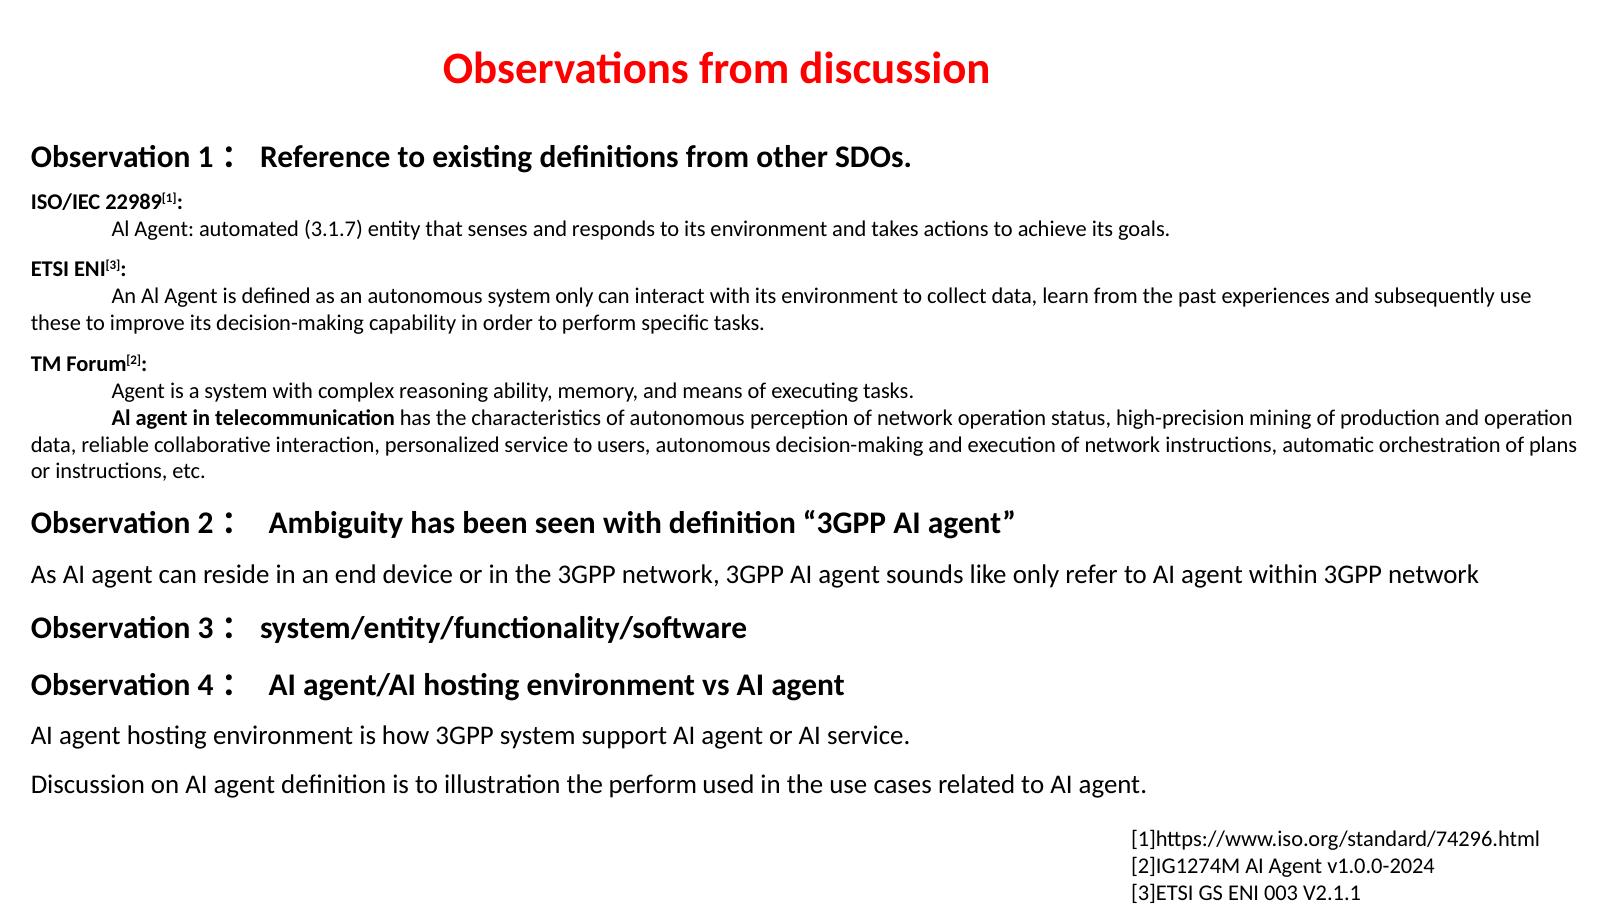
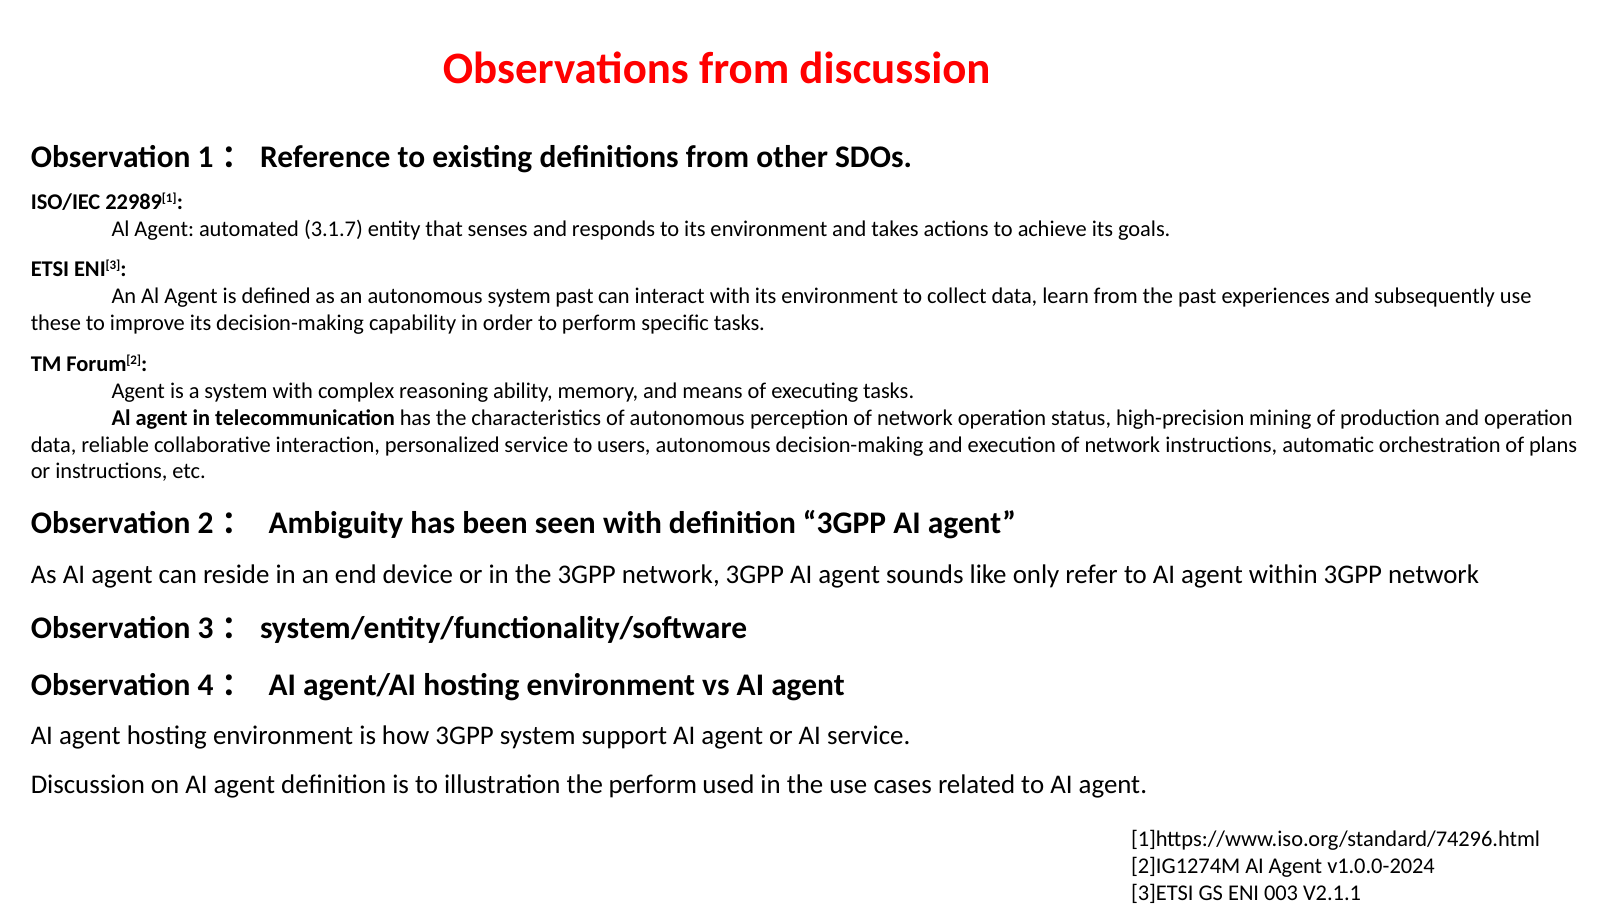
system only: only -> past (574, 296)
